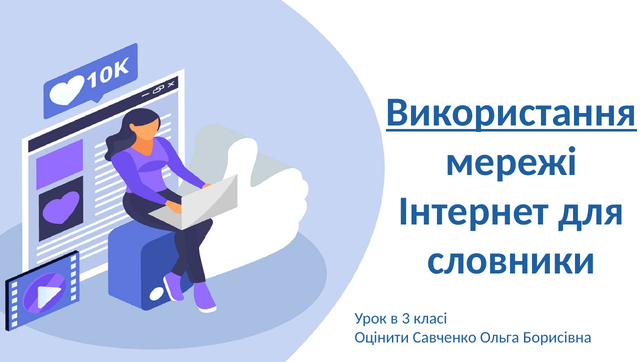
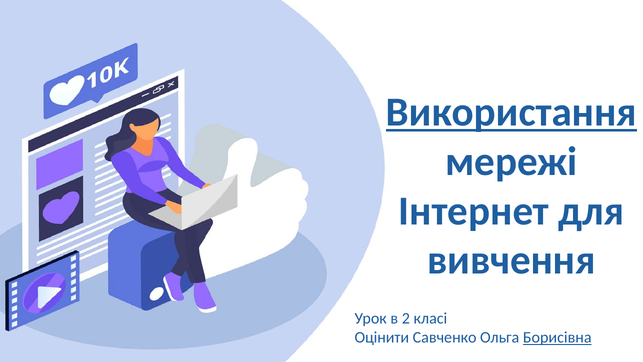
словники: словники -> вивчення (511, 260)
3: 3 -> 2 (406, 318)
Борисівна underline: none -> present (557, 337)
